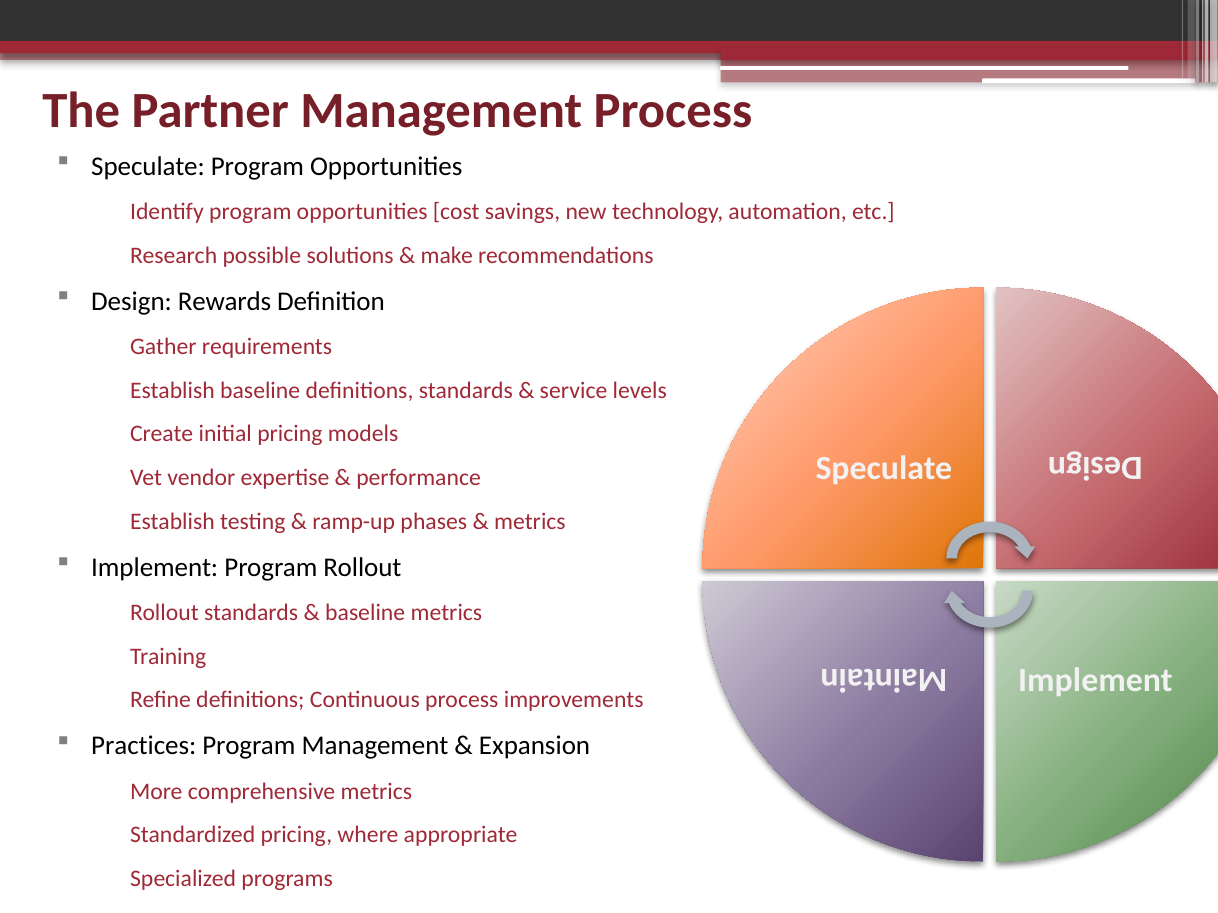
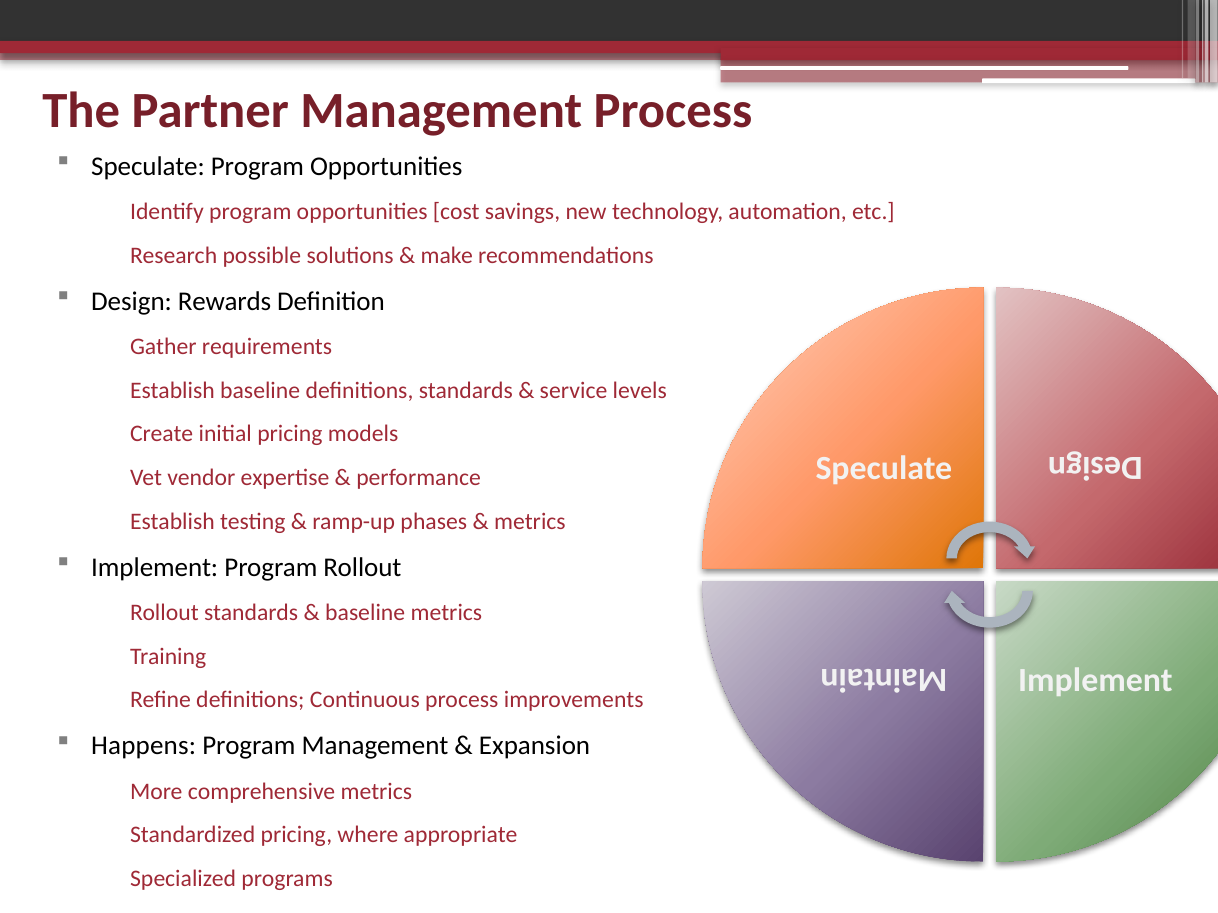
Practices: Practices -> Happens (144, 746)
